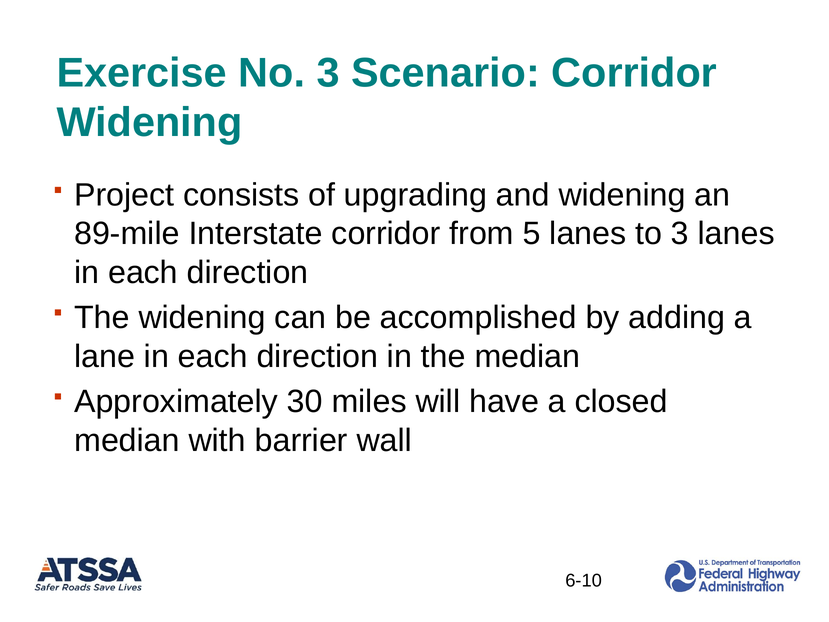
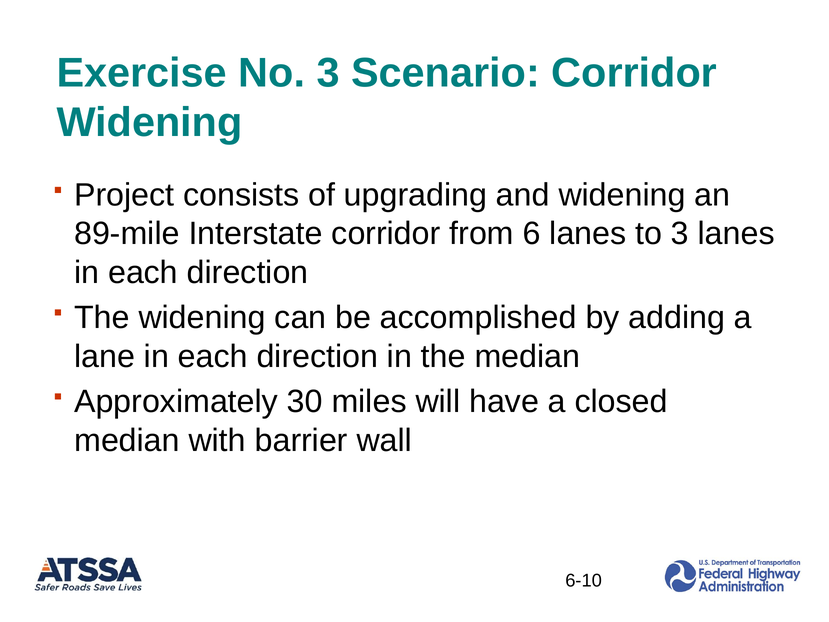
5: 5 -> 6 (532, 234)
